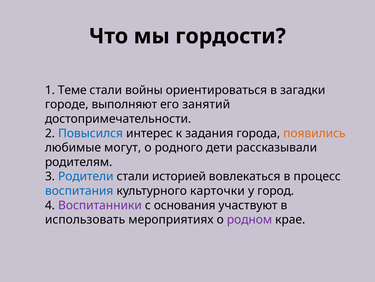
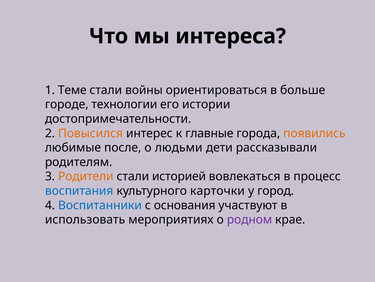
гордости: гордости -> интереса (231, 36)
загадки: загадки -> больше (303, 90)
выполняют: выполняют -> технологии (124, 104)
занятий: занятий -> истории (206, 104)
Повысился colour: blue -> orange (91, 133)
задания: задания -> главные (209, 133)
могут: могут -> после (123, 147)
родного: родного -> людьми (179, 147)
Родители colour: blue -> orange (86, 176)
Воспитанники colour: purple -> blue (100, 205)
